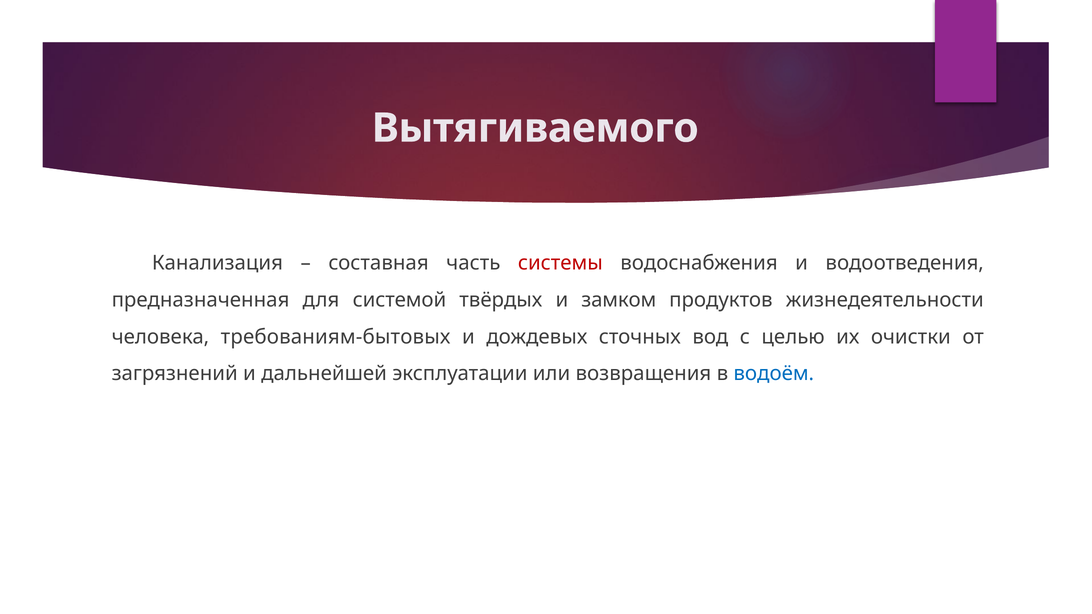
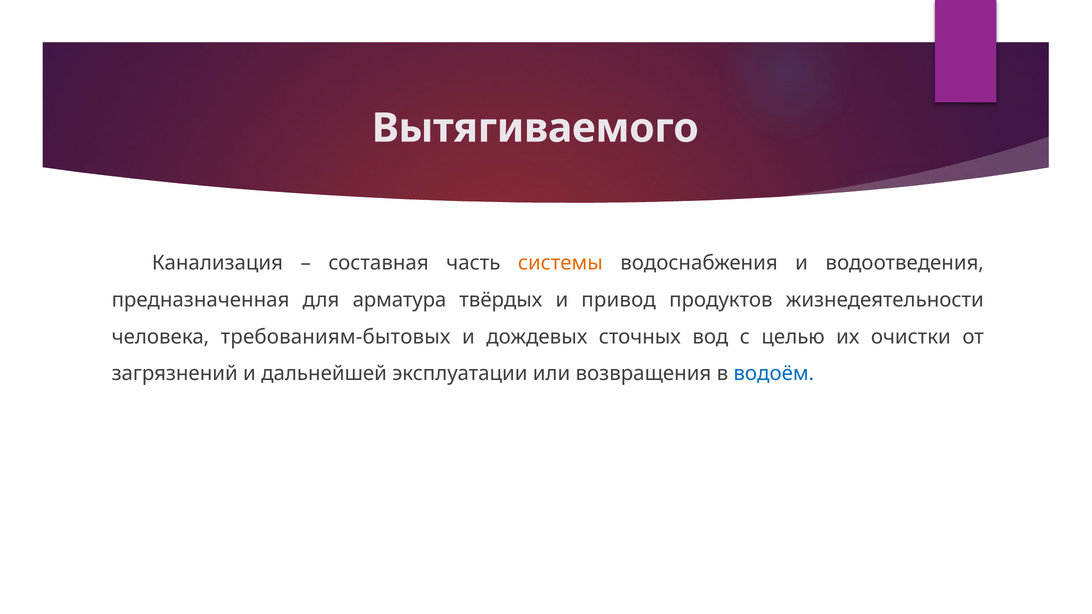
системы colour: red -> orange (560, 263)
системой: системой -> арматура (399, 300)
замком: замком -> привод (619, 300)
